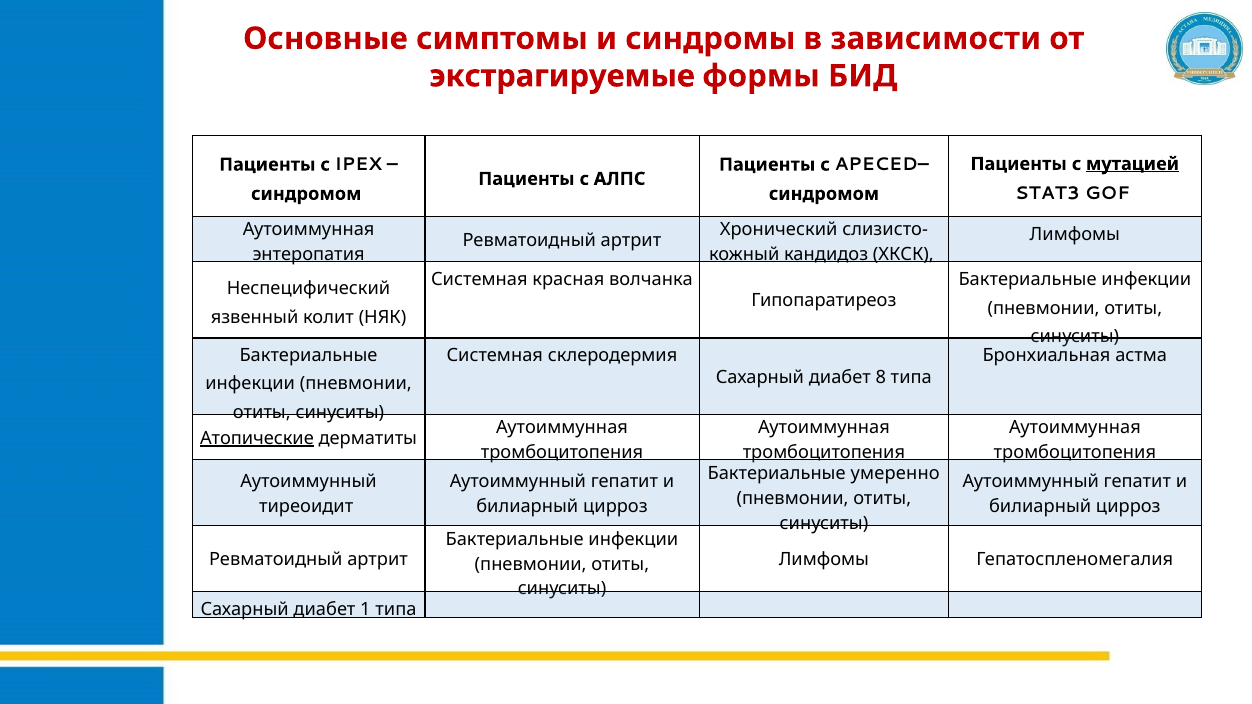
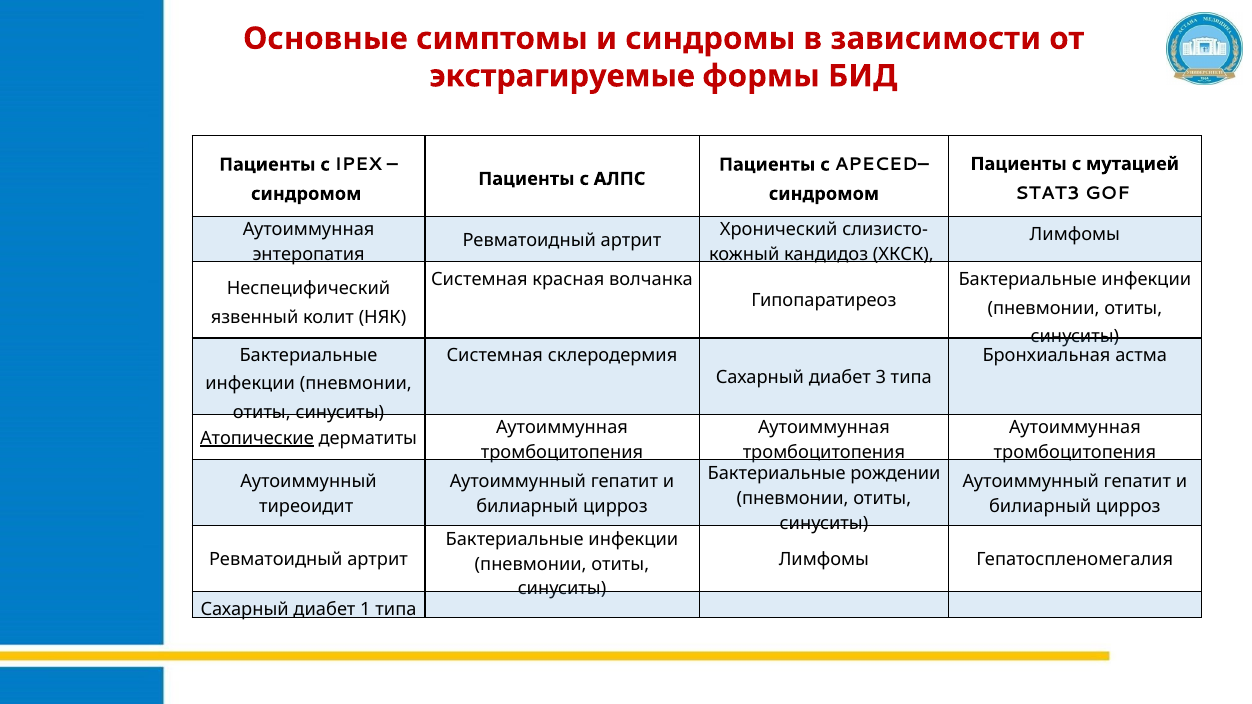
мутацией underline: present -> none (1133, 164)
8: 8 -> 3 (881, 377)
умеренно: умеренно -> рождении (895, 473)
